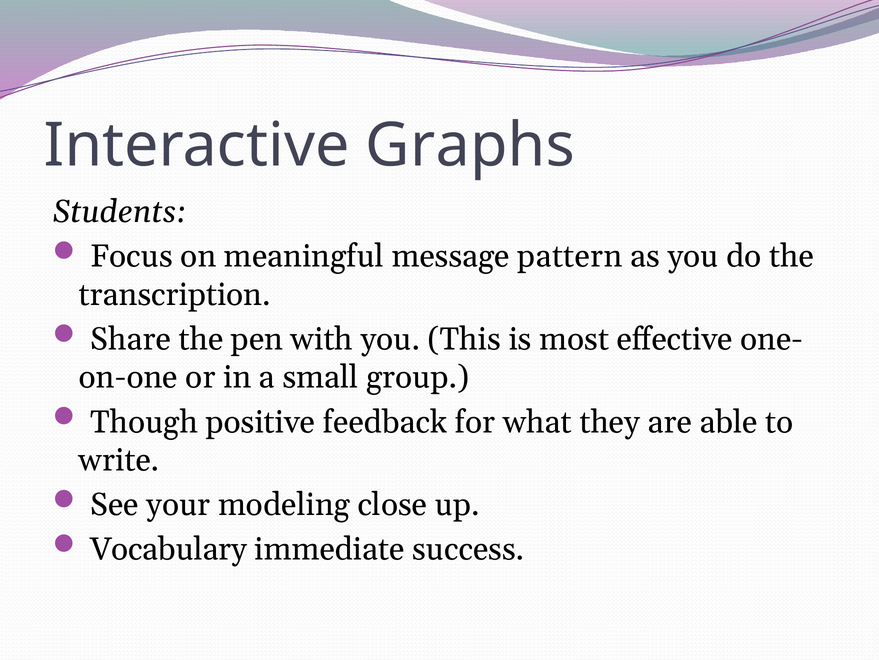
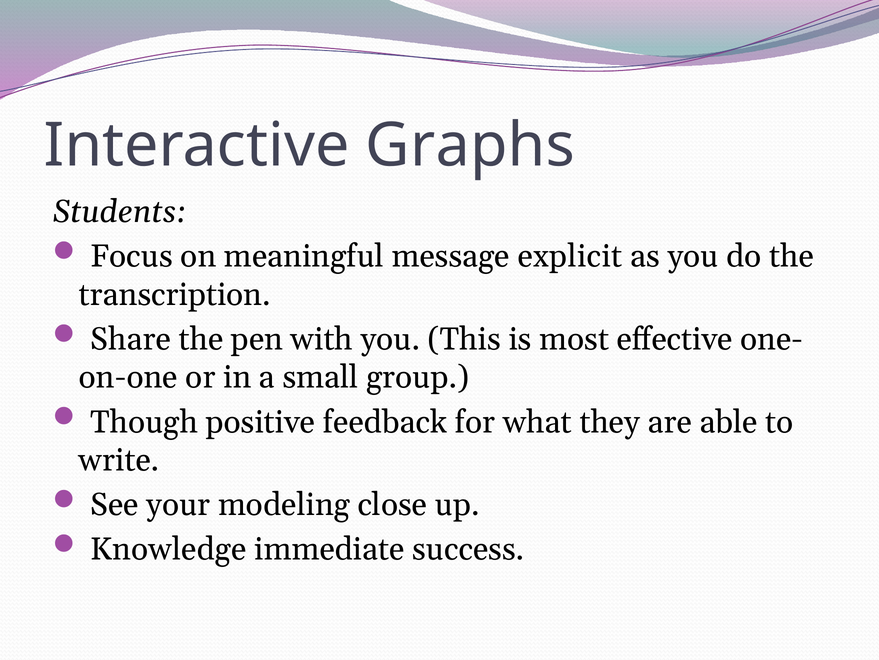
pattern: pattern -> explicit (570, 256)
Vocabulary: Vocabulary -> Knowledge (168, 549)
